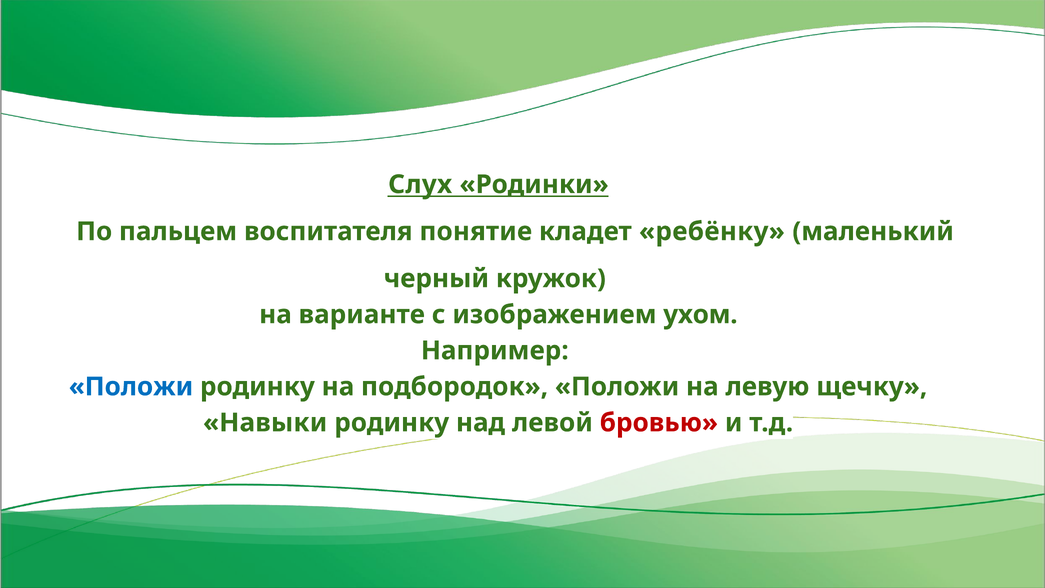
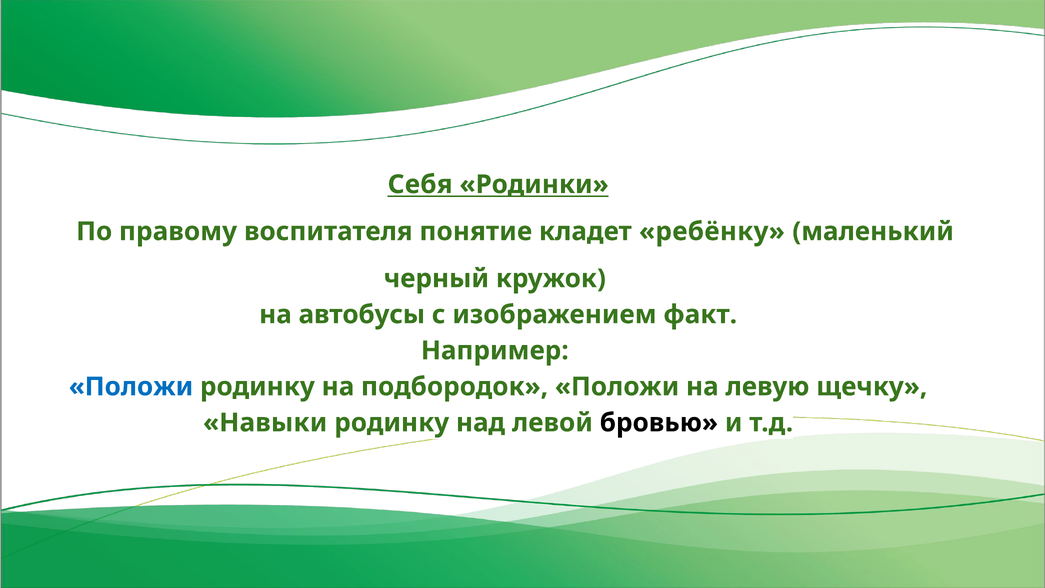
Слух: Слух -> Себя (420, 184)
пальцем: пальцем -> правому (178, 231)
варианте: варианте -> автобусы (362, 315)
ухом: ухом -> факт (700, 315)
бровью colour: red -> black (659, 423)
